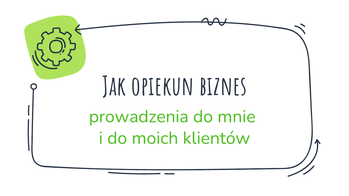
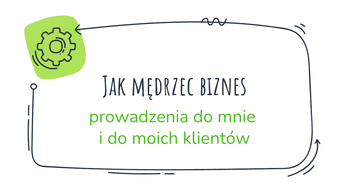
opiekun: opiekun -> mędrzec (163, 87)
